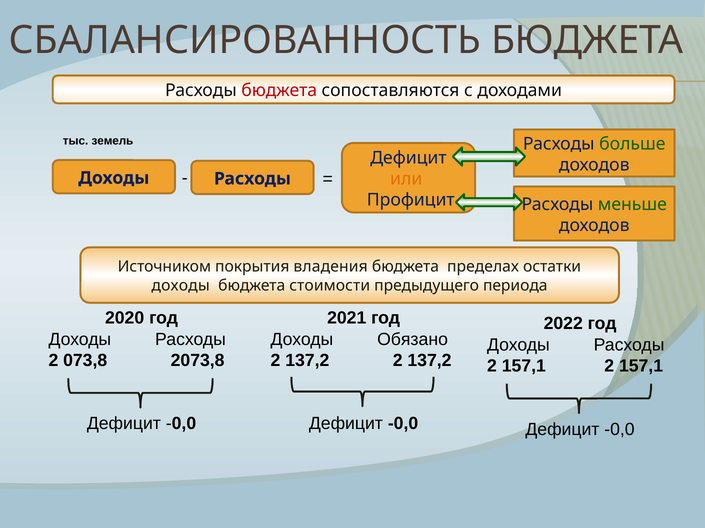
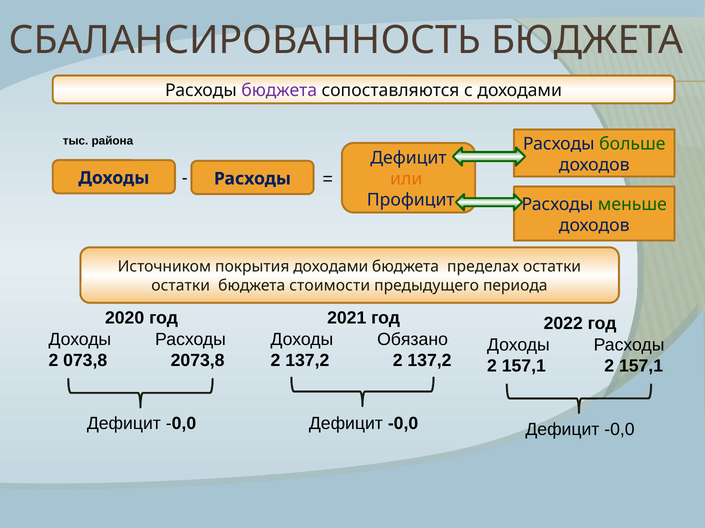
бюджета colour: red -> purple (279, 91)
земель: земель -> района (112, 141)
покрытия владения: владения -> доходами (331, 267)
доходы: доходы -> остатки (181, 286)
